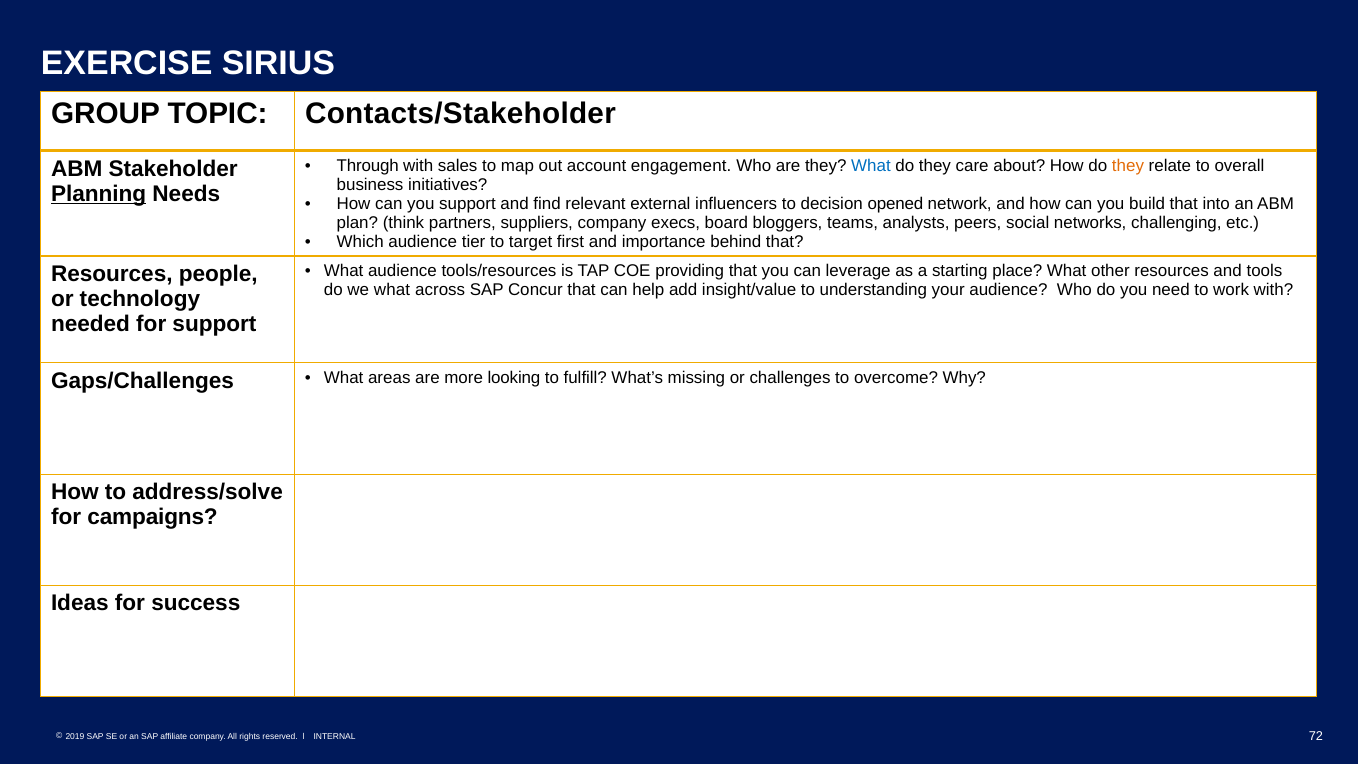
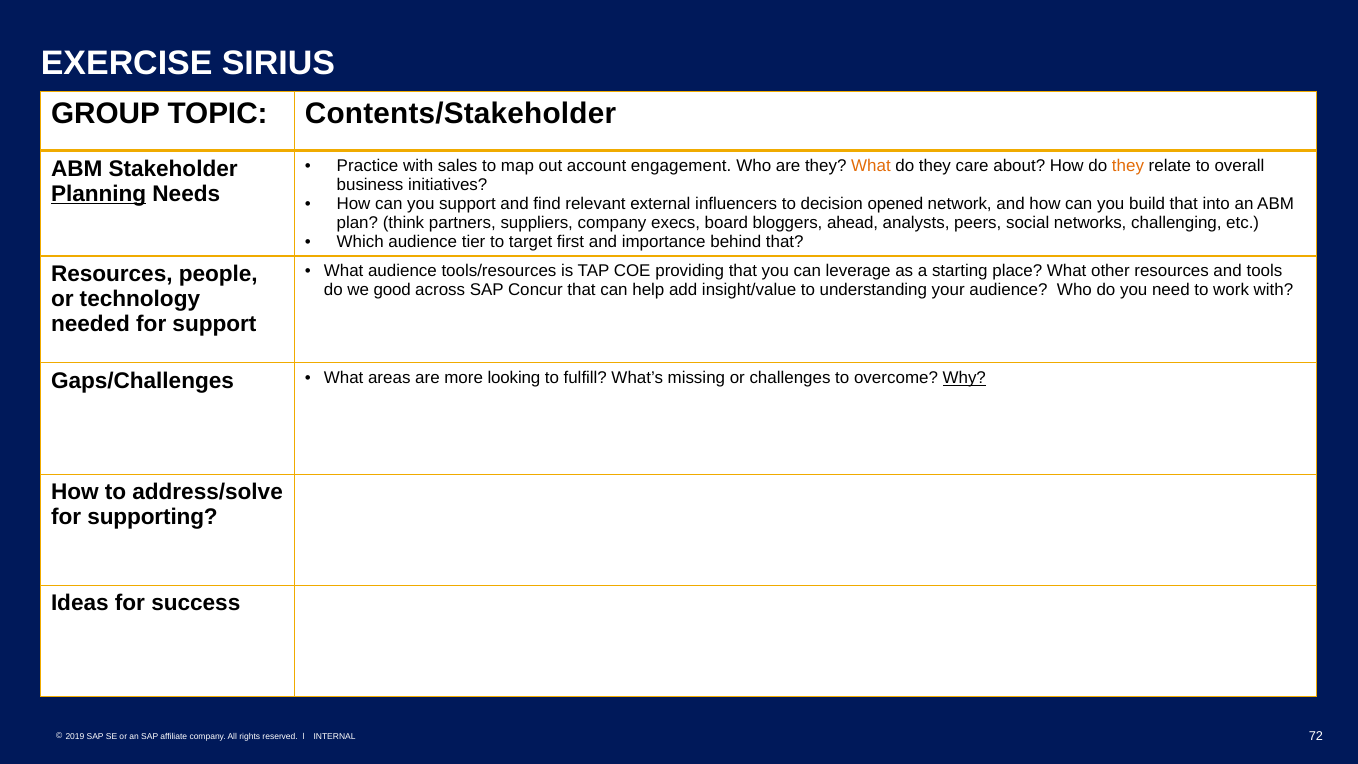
Contacts/Stakeholder: Contacts/Stakeholder -> Contents/Stakeholder (460, 113)
Through: Through -> Practice (368, 166)
What colour: blue -> orange (871, 166)
teams: teams -> ahead (853, 223)
we what: what -> good (392, 290)
Why underline: none -> present (964, 378)
campaigns: campaigns -> supporting (153, 517)
